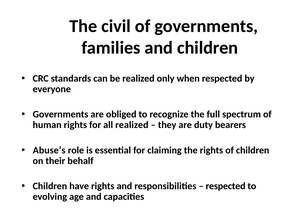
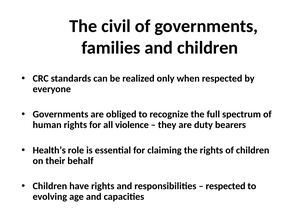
all realized: realized -> violence (132, 125)
Abuse’s: Abuse’s -> Health’s (49, 151)
